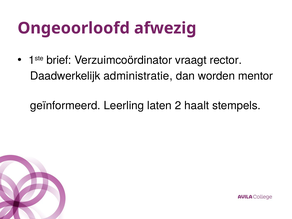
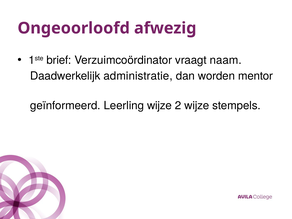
rector: rector -> naam (226, 60)
Leerling laten: laten -> wijze (159, 105)
2 haalt: haalt -> wijze (197, 105)
